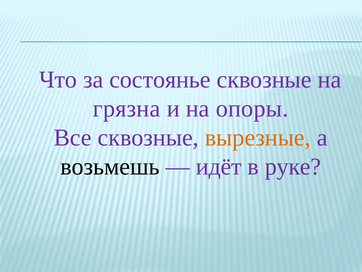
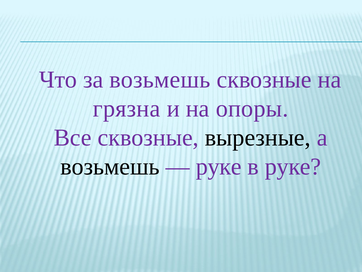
за состоянье: состоянье -> возьмешь (160, 79)
вырезные colour: orange -> black (258, 137)
идёт: идёт -> руке (219, 166)
